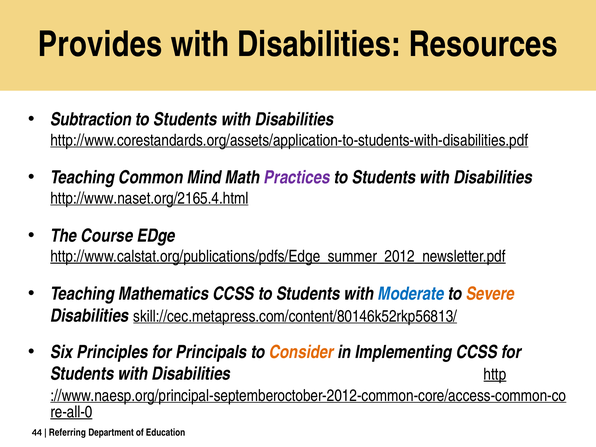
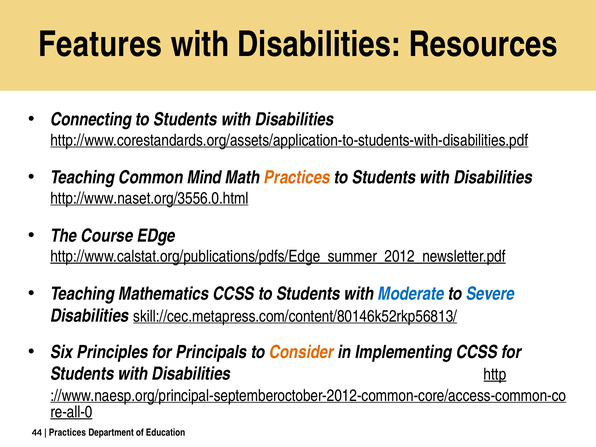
Provides: Provides -> Features (100, 44)
Subtraction: Subtraction -> Connecting (91, 119)
Practices colour: purple -> orange (297, 178)
http://www.naset.org/2165.4.html: http://www.naset.org/2165.4.html -> http://www.naset.org/3556.0.html (149, 198)
Severe colour: orange -> blue (490, 294)
Referring: Referring -> Practices (67, 432)
